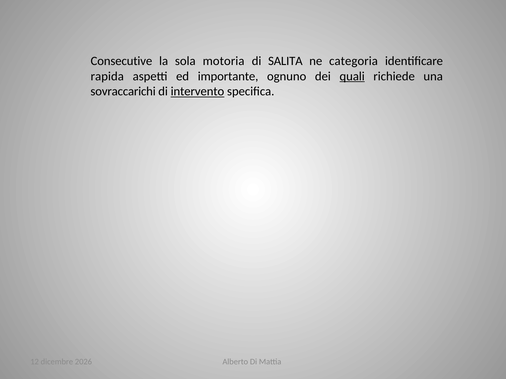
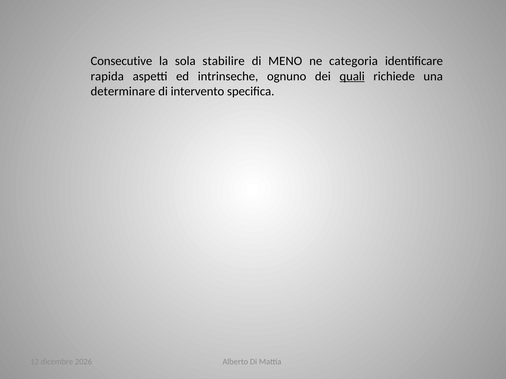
motoria: motoria -> stabilire (224, 61)
SALITA: SALITA -> MENO (285, 61)
importante: importante -> intrinseche (228, 76)
sovraccarichi: sovraccarichi -> determinare (123, 92)
intervento underline: present -> none (197, 92)
